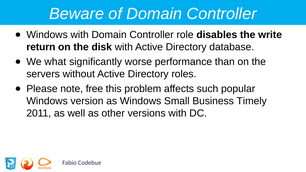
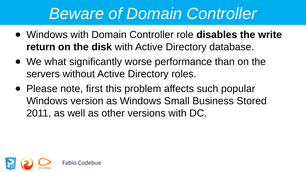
free: free -> first (94, 89)
Timely: Timely -> Stored (252, 101)
